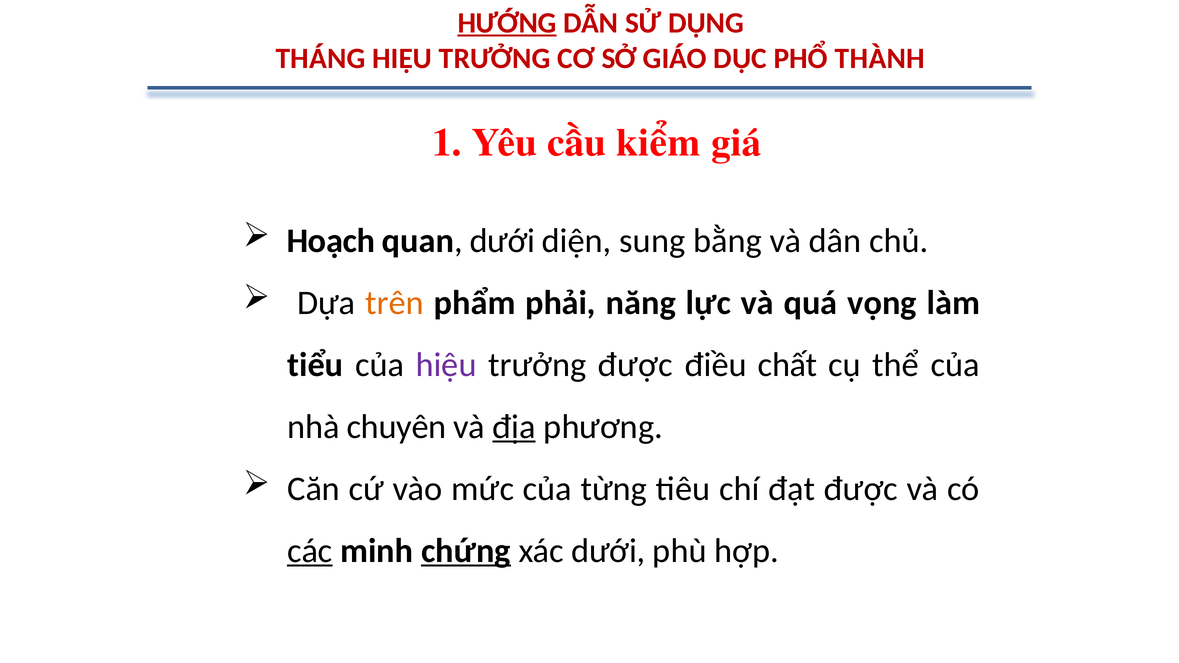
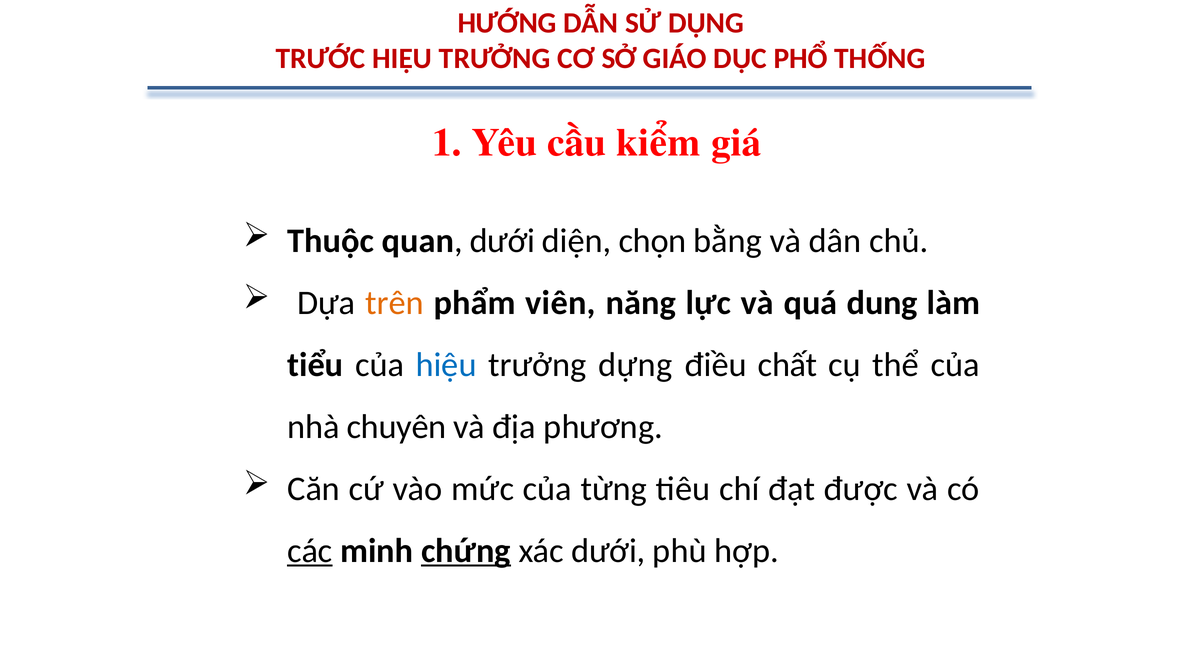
HƯỚNG underline: present -> none (507, 23)
THÁNG: THÁNG -> TRƯỚC (321, 58)
THÀNH: THÀNH -> THỐNG (880, 58)
Hoạch: Hoạch -> Thuộc (331, 241)
sung: sung -> chọn (653, 241)
phải: phải -> viên (560, 303)
vọng: vọng -> dung (882, 303)
hiệu colour: purple -> blue (446, 365)
trưởng được: được -> dựng (635, 365)
địa underline: present -> none (514, 427)
